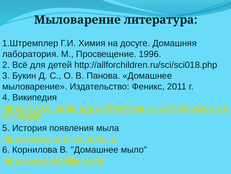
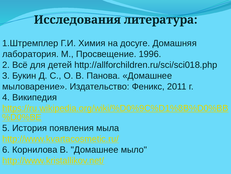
Мыловарение: Мыловарение -> Исследования (77, 20)
